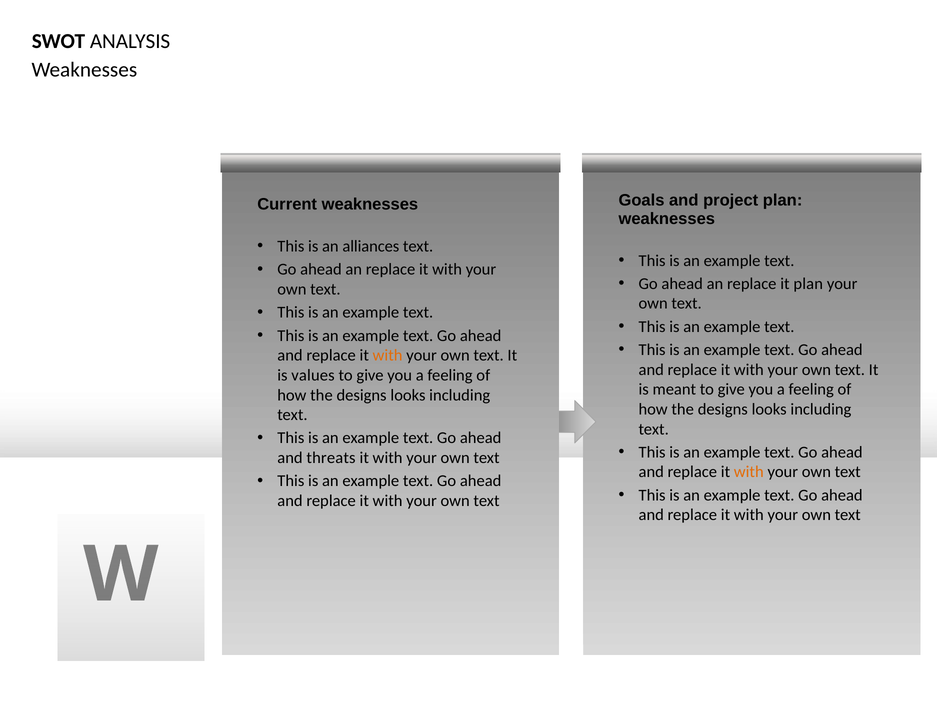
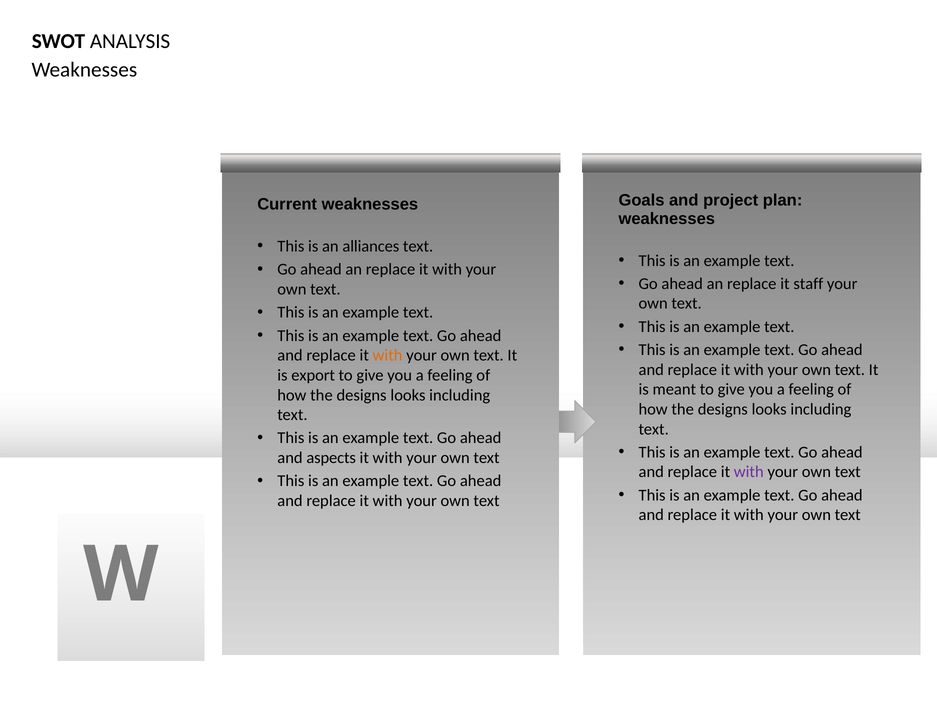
it plan: plan -> staff (808, 284)
values: values -> export (313, 376)
threats: threats -> aspects (331, 458)
with colour: orange -> purple (749, 472)
